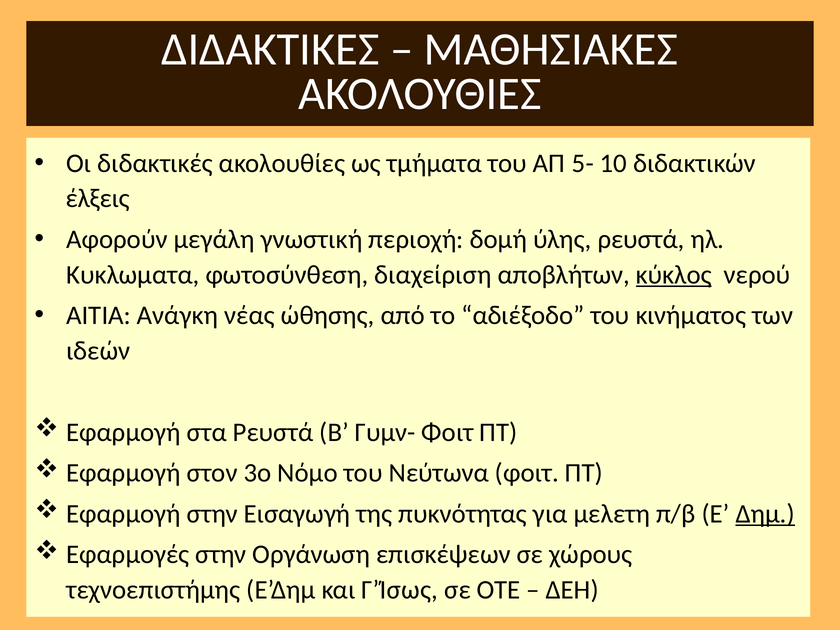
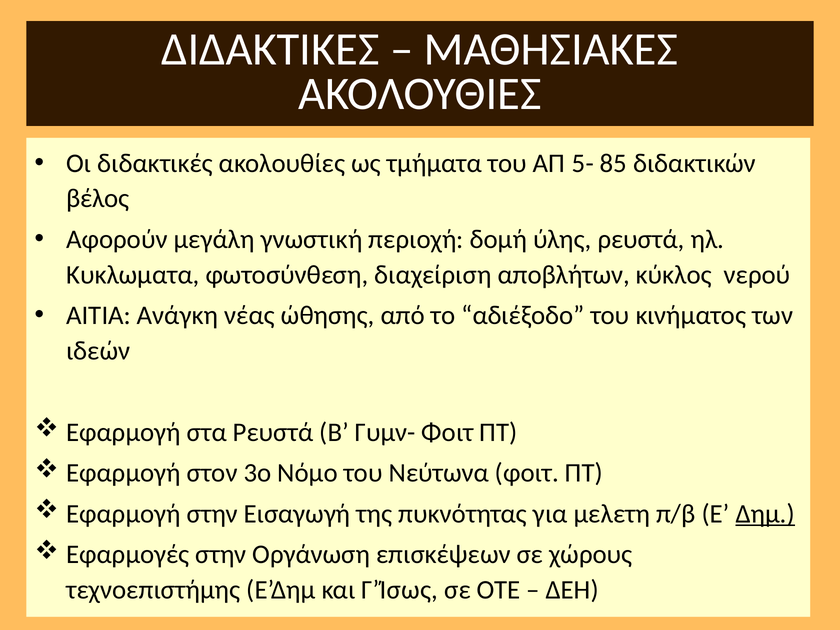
10: 10 -> 85 (613, 163)
έλξεις: έλξεις -> βέλος (98, 199)
κύκλος underline: present -> none (674, 275)
